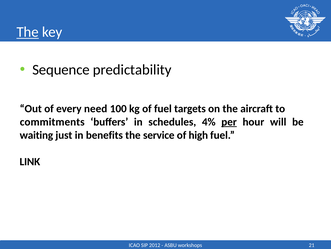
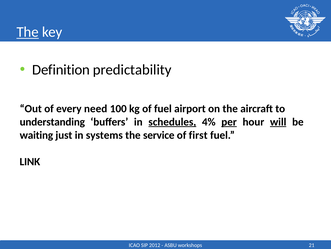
Sequence: Sequence -> Definition (61, 69)
targets: targets -> airport (190, 108)
commitments: commitments -> understanding (52, 122)
schedules underline: none -> present (172, 122)
will underline: none -> present (278, 122)
benefits: benefits -> systems (104, 135)
high: high -> first (198, 135)
